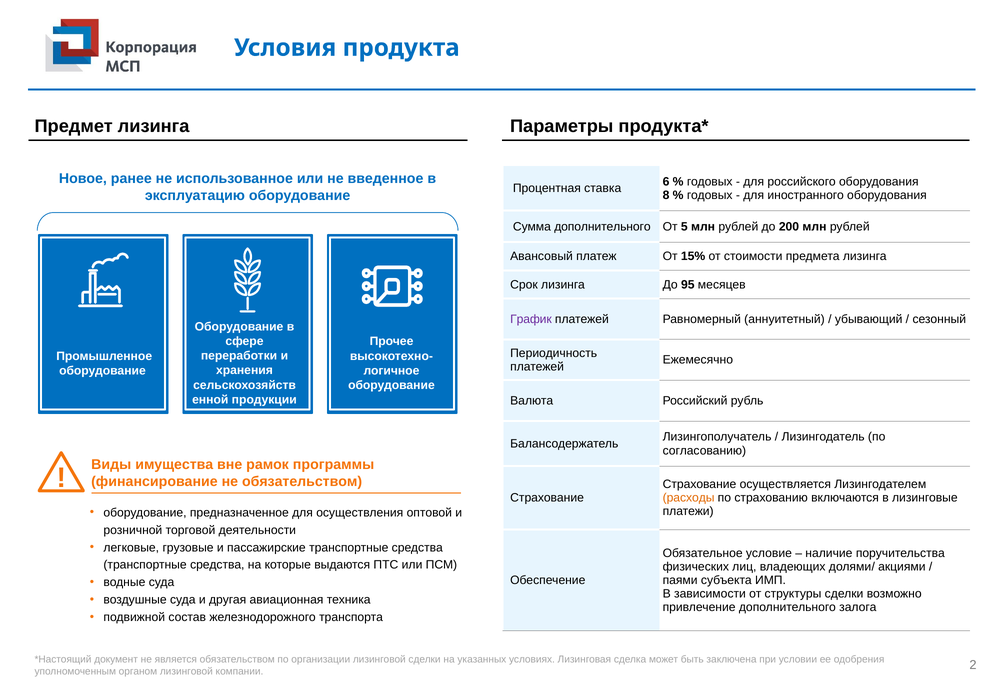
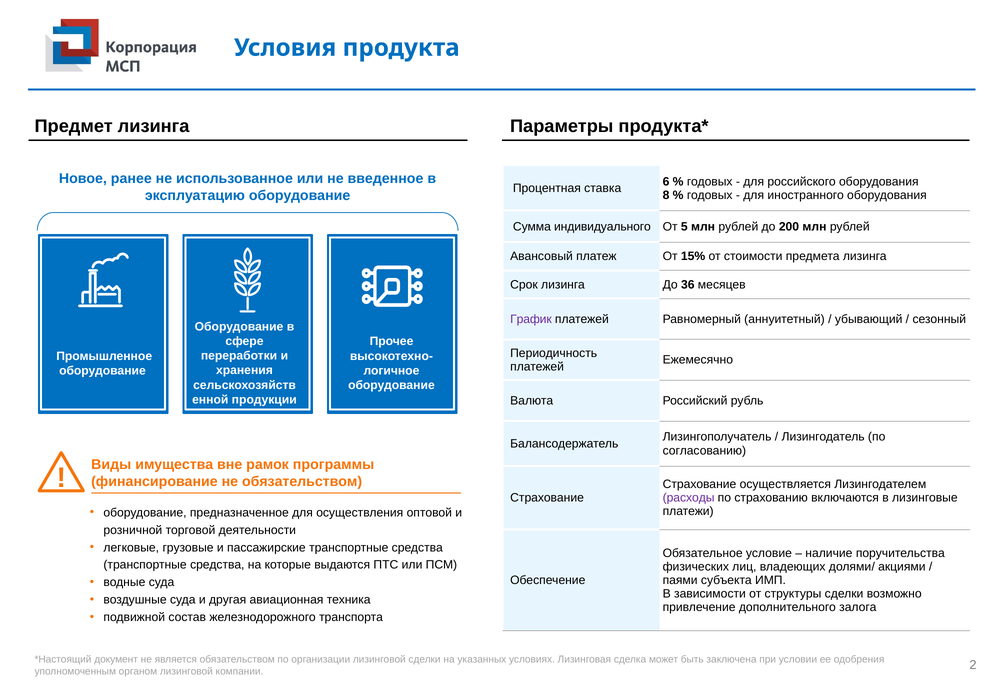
Сумма дополнительного: дополнительного -> индивидуального (602, 227)
95: 95 -> 36 (688, 285)
расходы colour: orange -> purple (689, 498)
